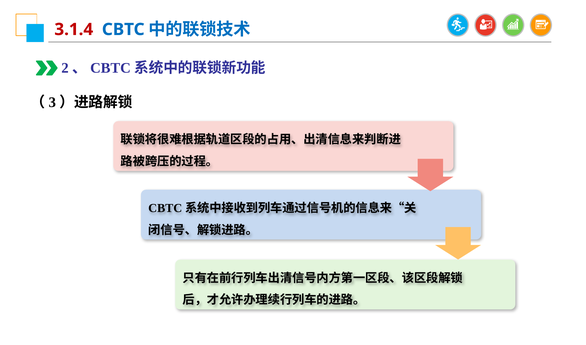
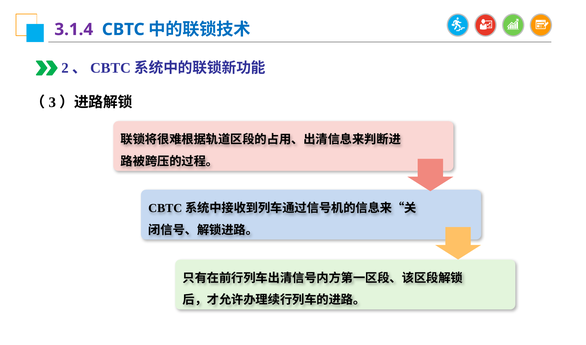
3.1.4 colour: red -> purple (74, 29)
